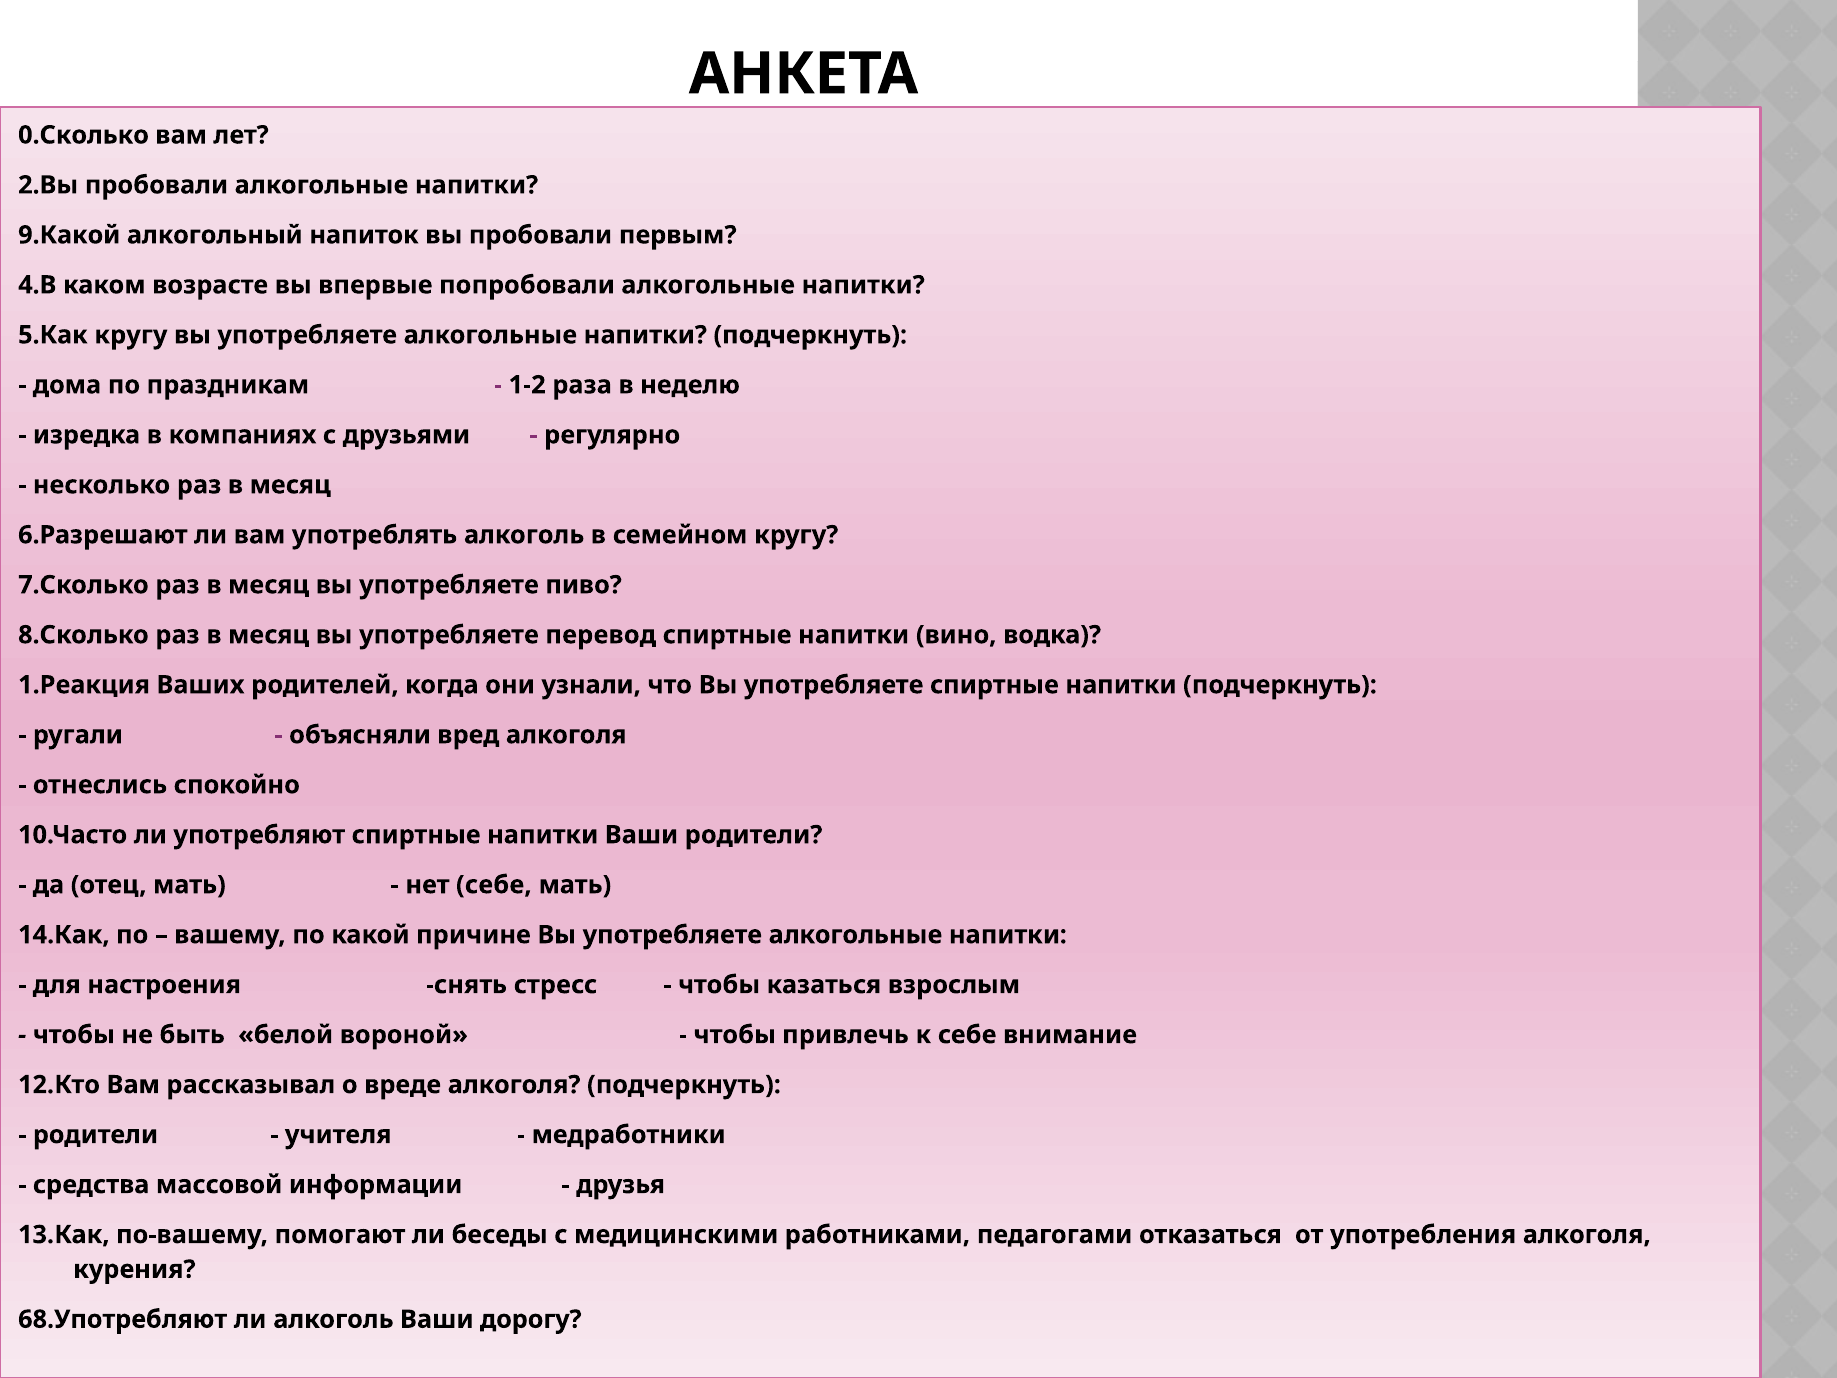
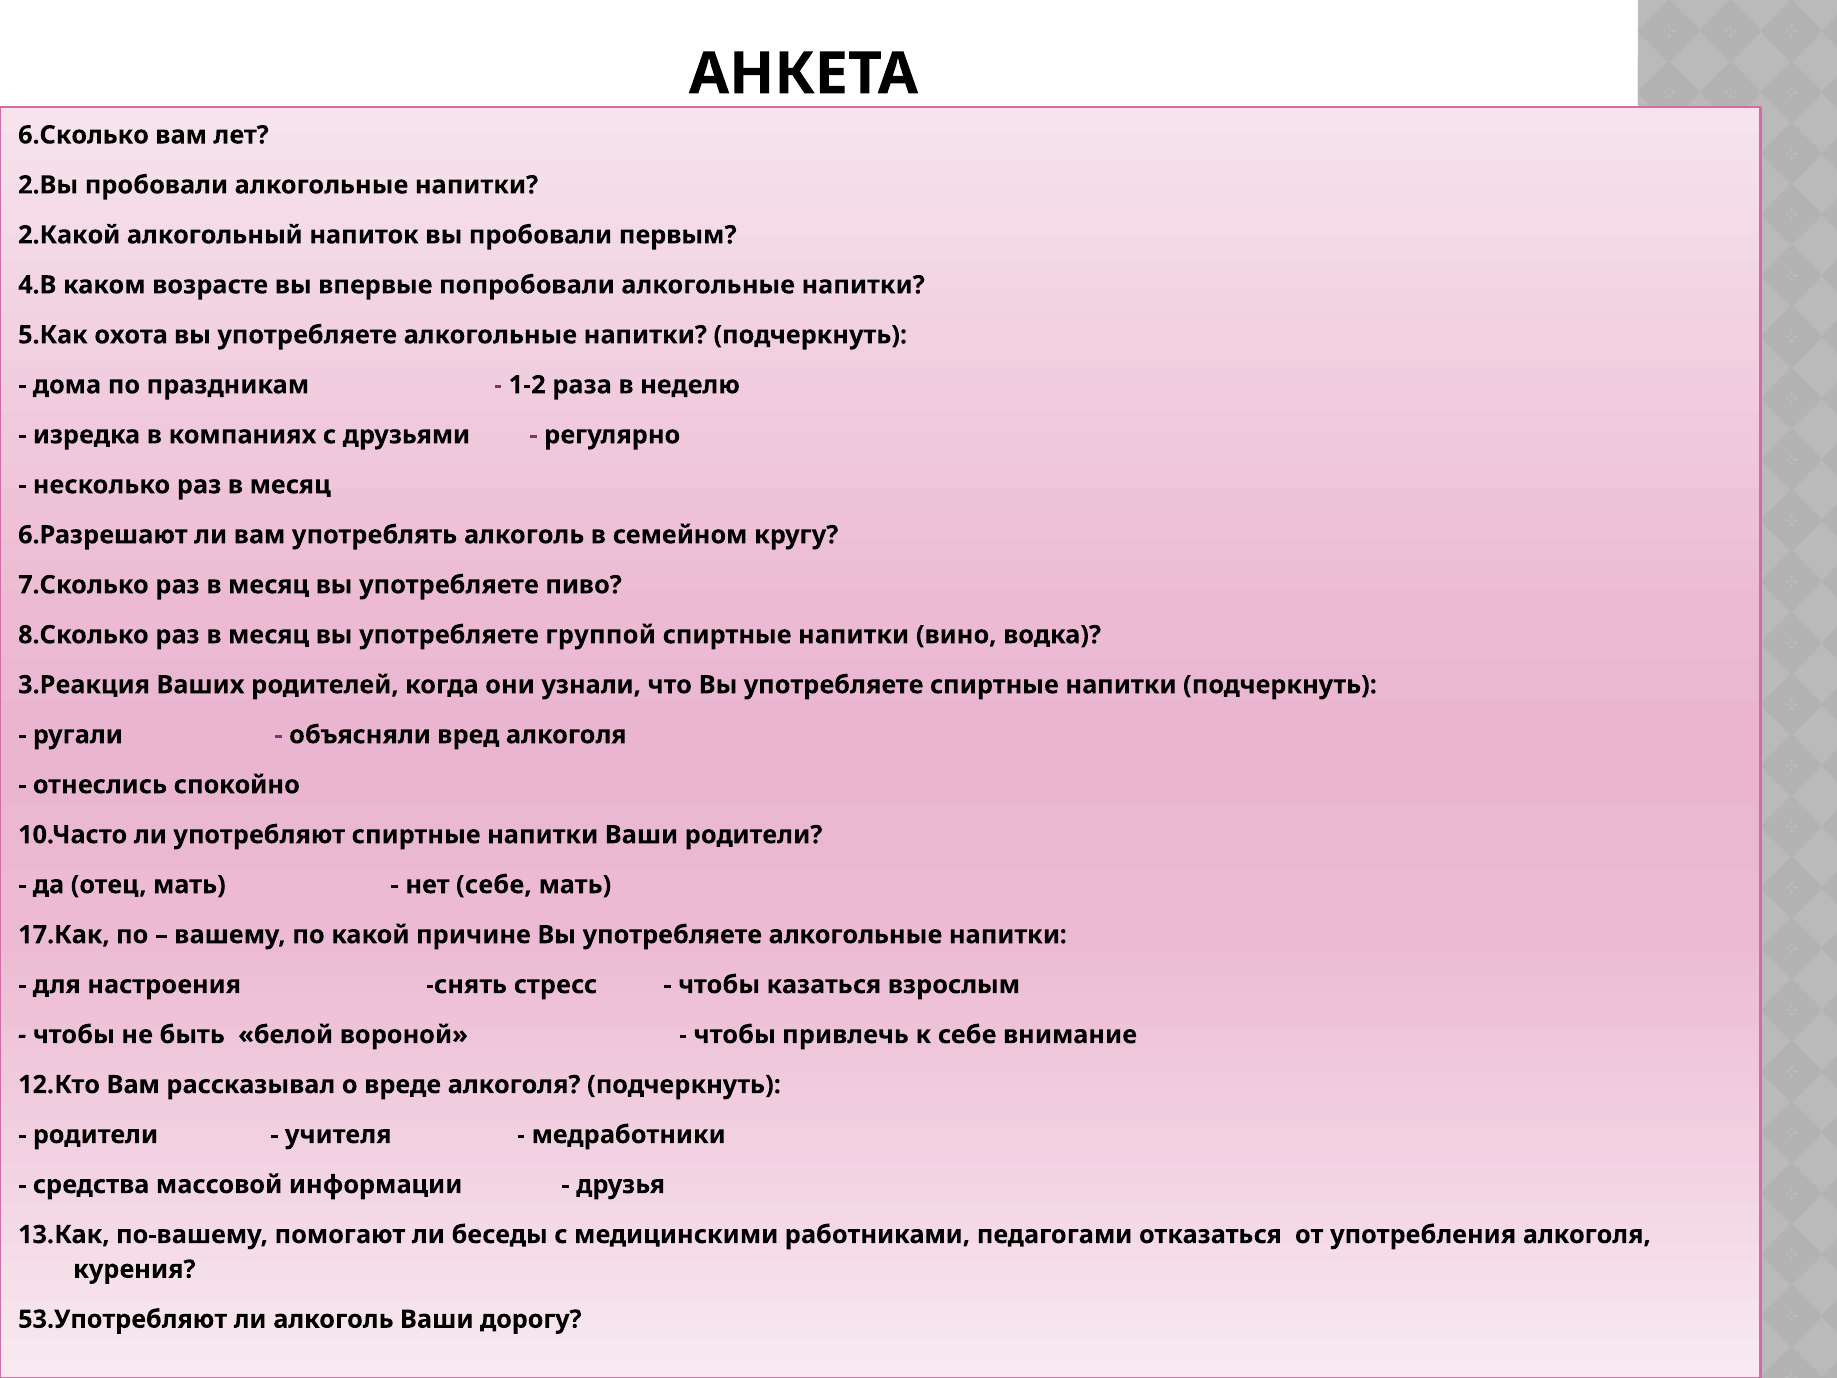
0.Сколько: 0.Сколько -> 6.Сколько (84, 135)
9.Какой: 9.Какой -> 2.Какой (69, 235)
5.Как кругу: кругу -> охота (131, 335)
перевод: перевод -> группой (601, 635)
1.Реакция: 1.Реакция -> 3.Реакция (84, 685)
14.Как: 14.Как -> 17.Как (64, 935)
68.Употребляют: 68.Употребляют -> 53.Употребляют (123, 1319)
